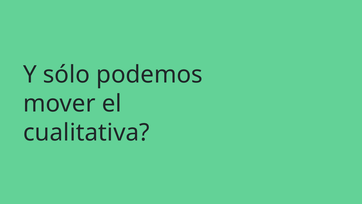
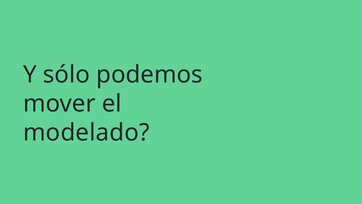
cualitativa: cualitativa -> modelado (86, 132)
